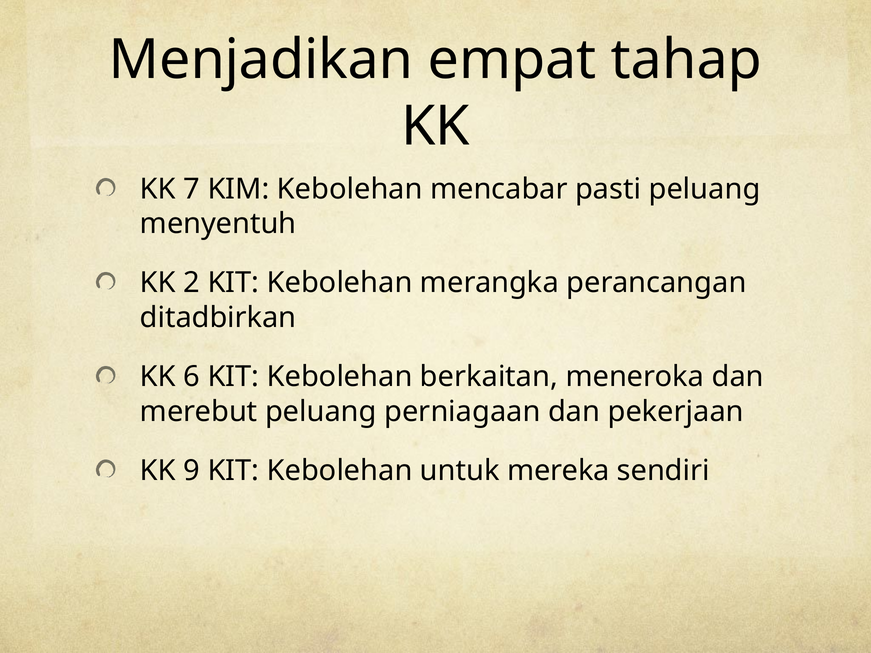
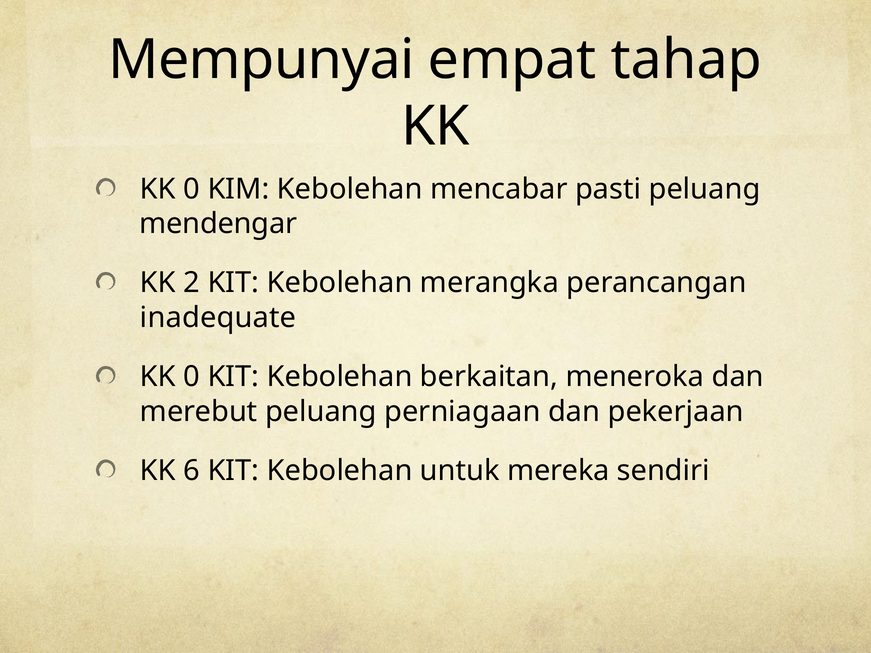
Menjadikan: Menjadikan -> Mempunyai (261, 60)
7: 7 -> 0 (192, 189)
menyentuh: menyentuh -> mendengar (218, 224)
ditadbirkan: ditadbirkan -> inadequate (218, 318)
6: 6 -> 0 (192, 377)
9: 9 -> 6 (192, 471)
